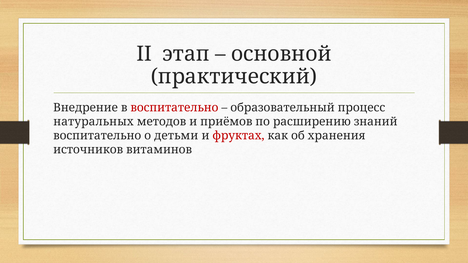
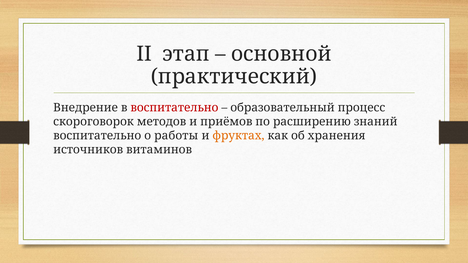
натуральных: натуральных -> скороговорок (94, 122)
детьми: детьми -> работы (176, 136)
фруктах colour: red -> orange (238, 136)
